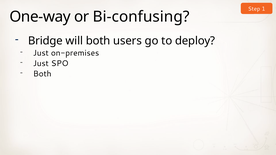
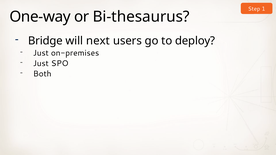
Bi-confusing: Bi-confusing -> Bi-thesaurus (141, 17)
will both: both -> next (98, 41)
